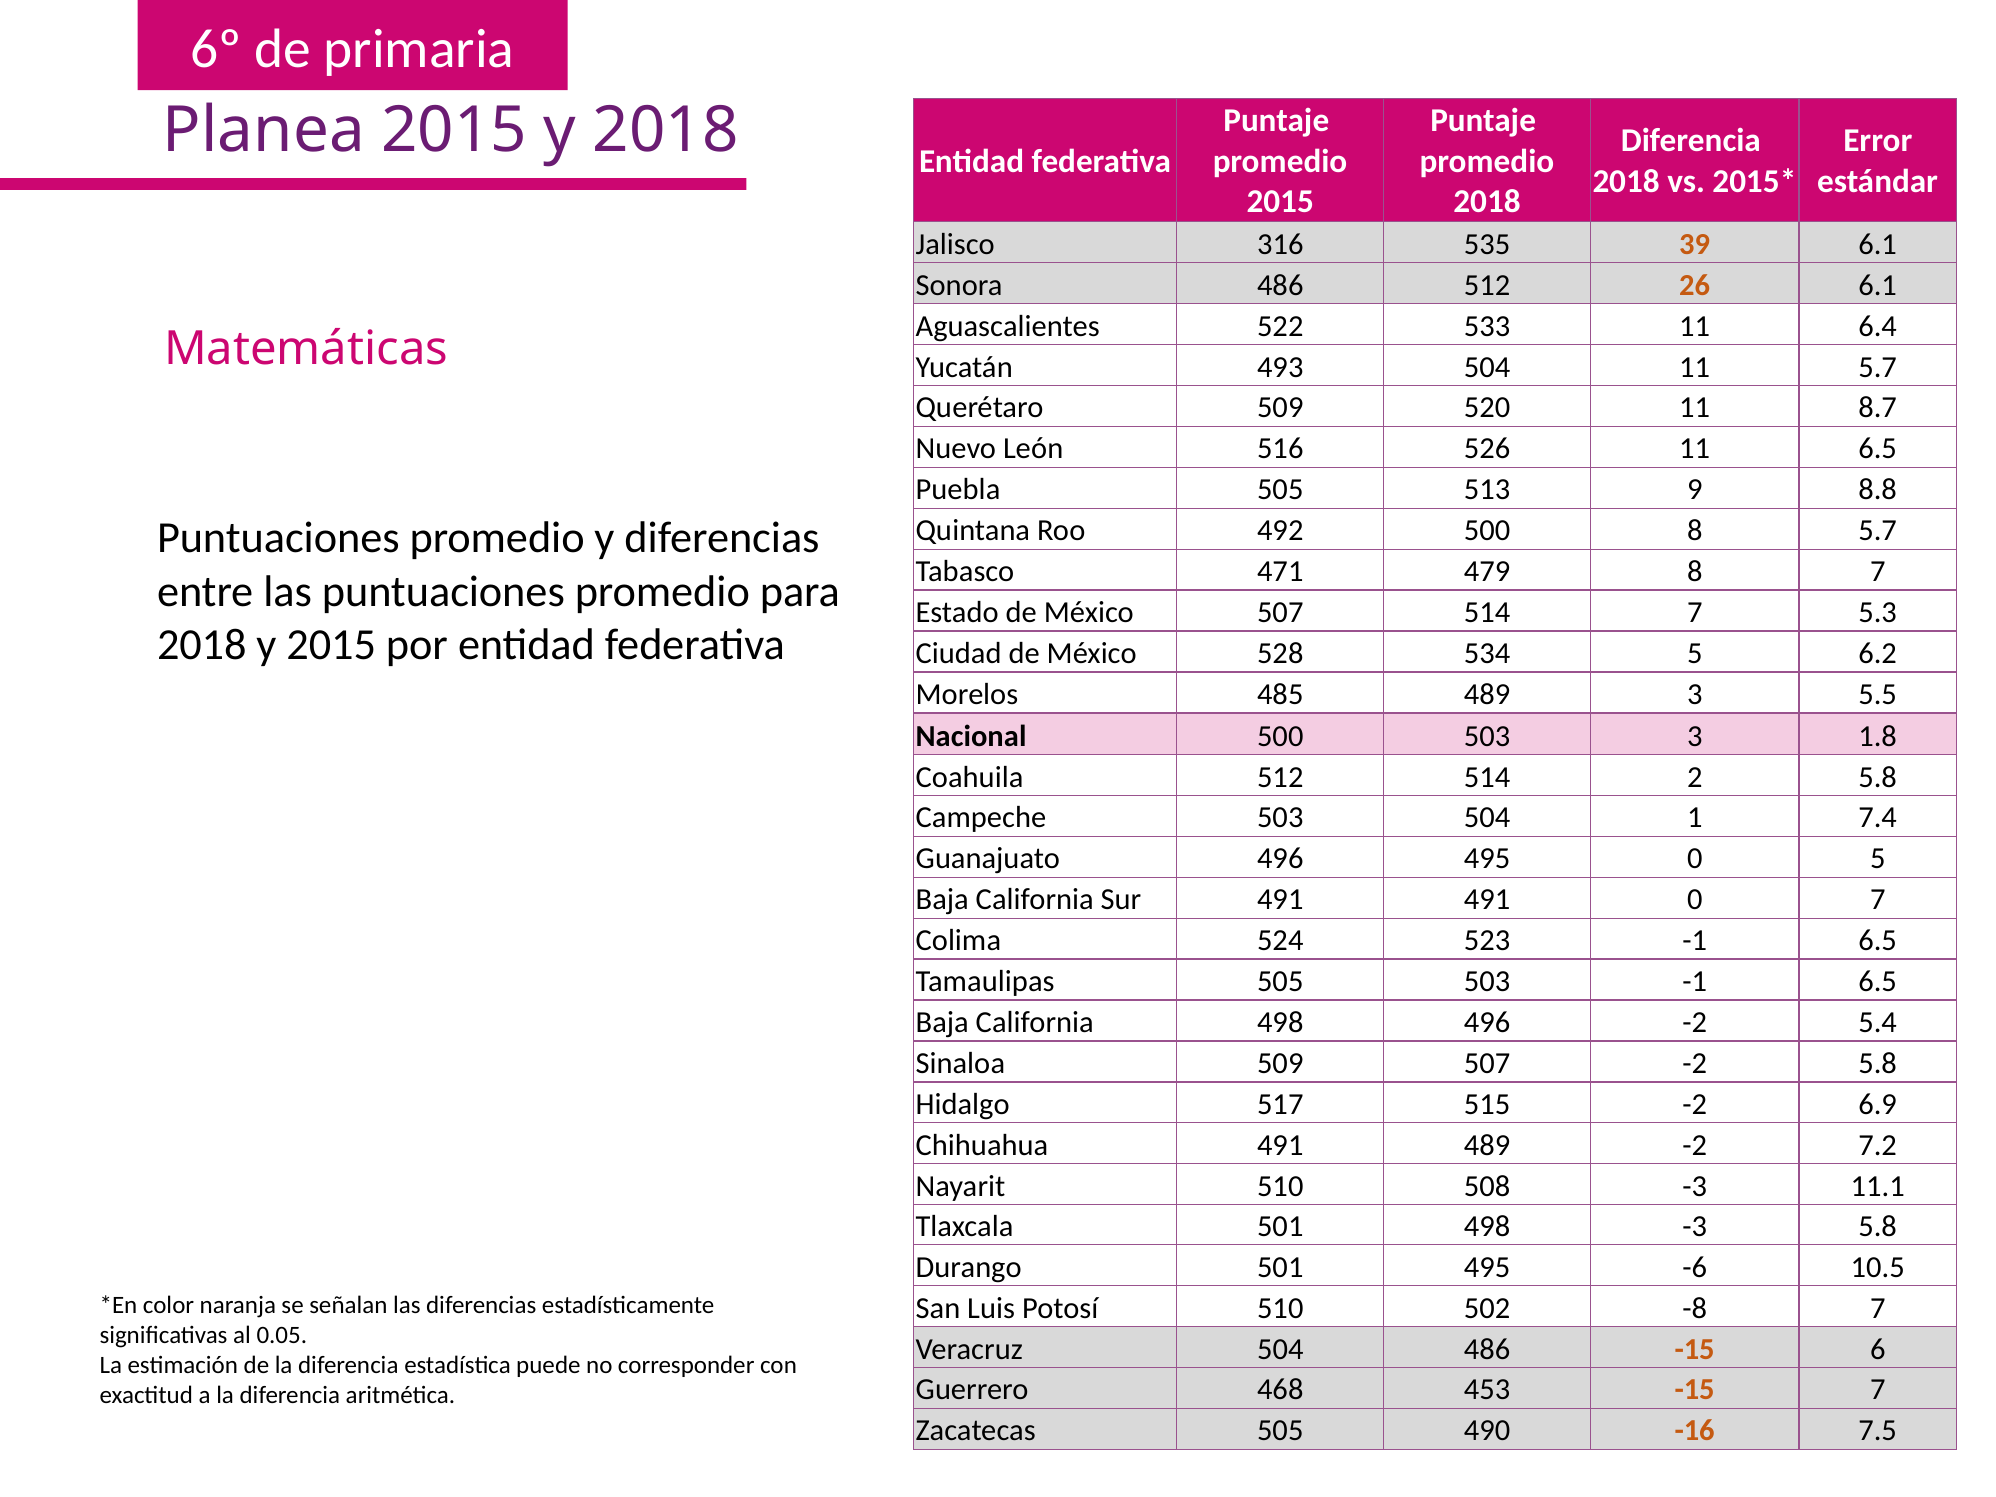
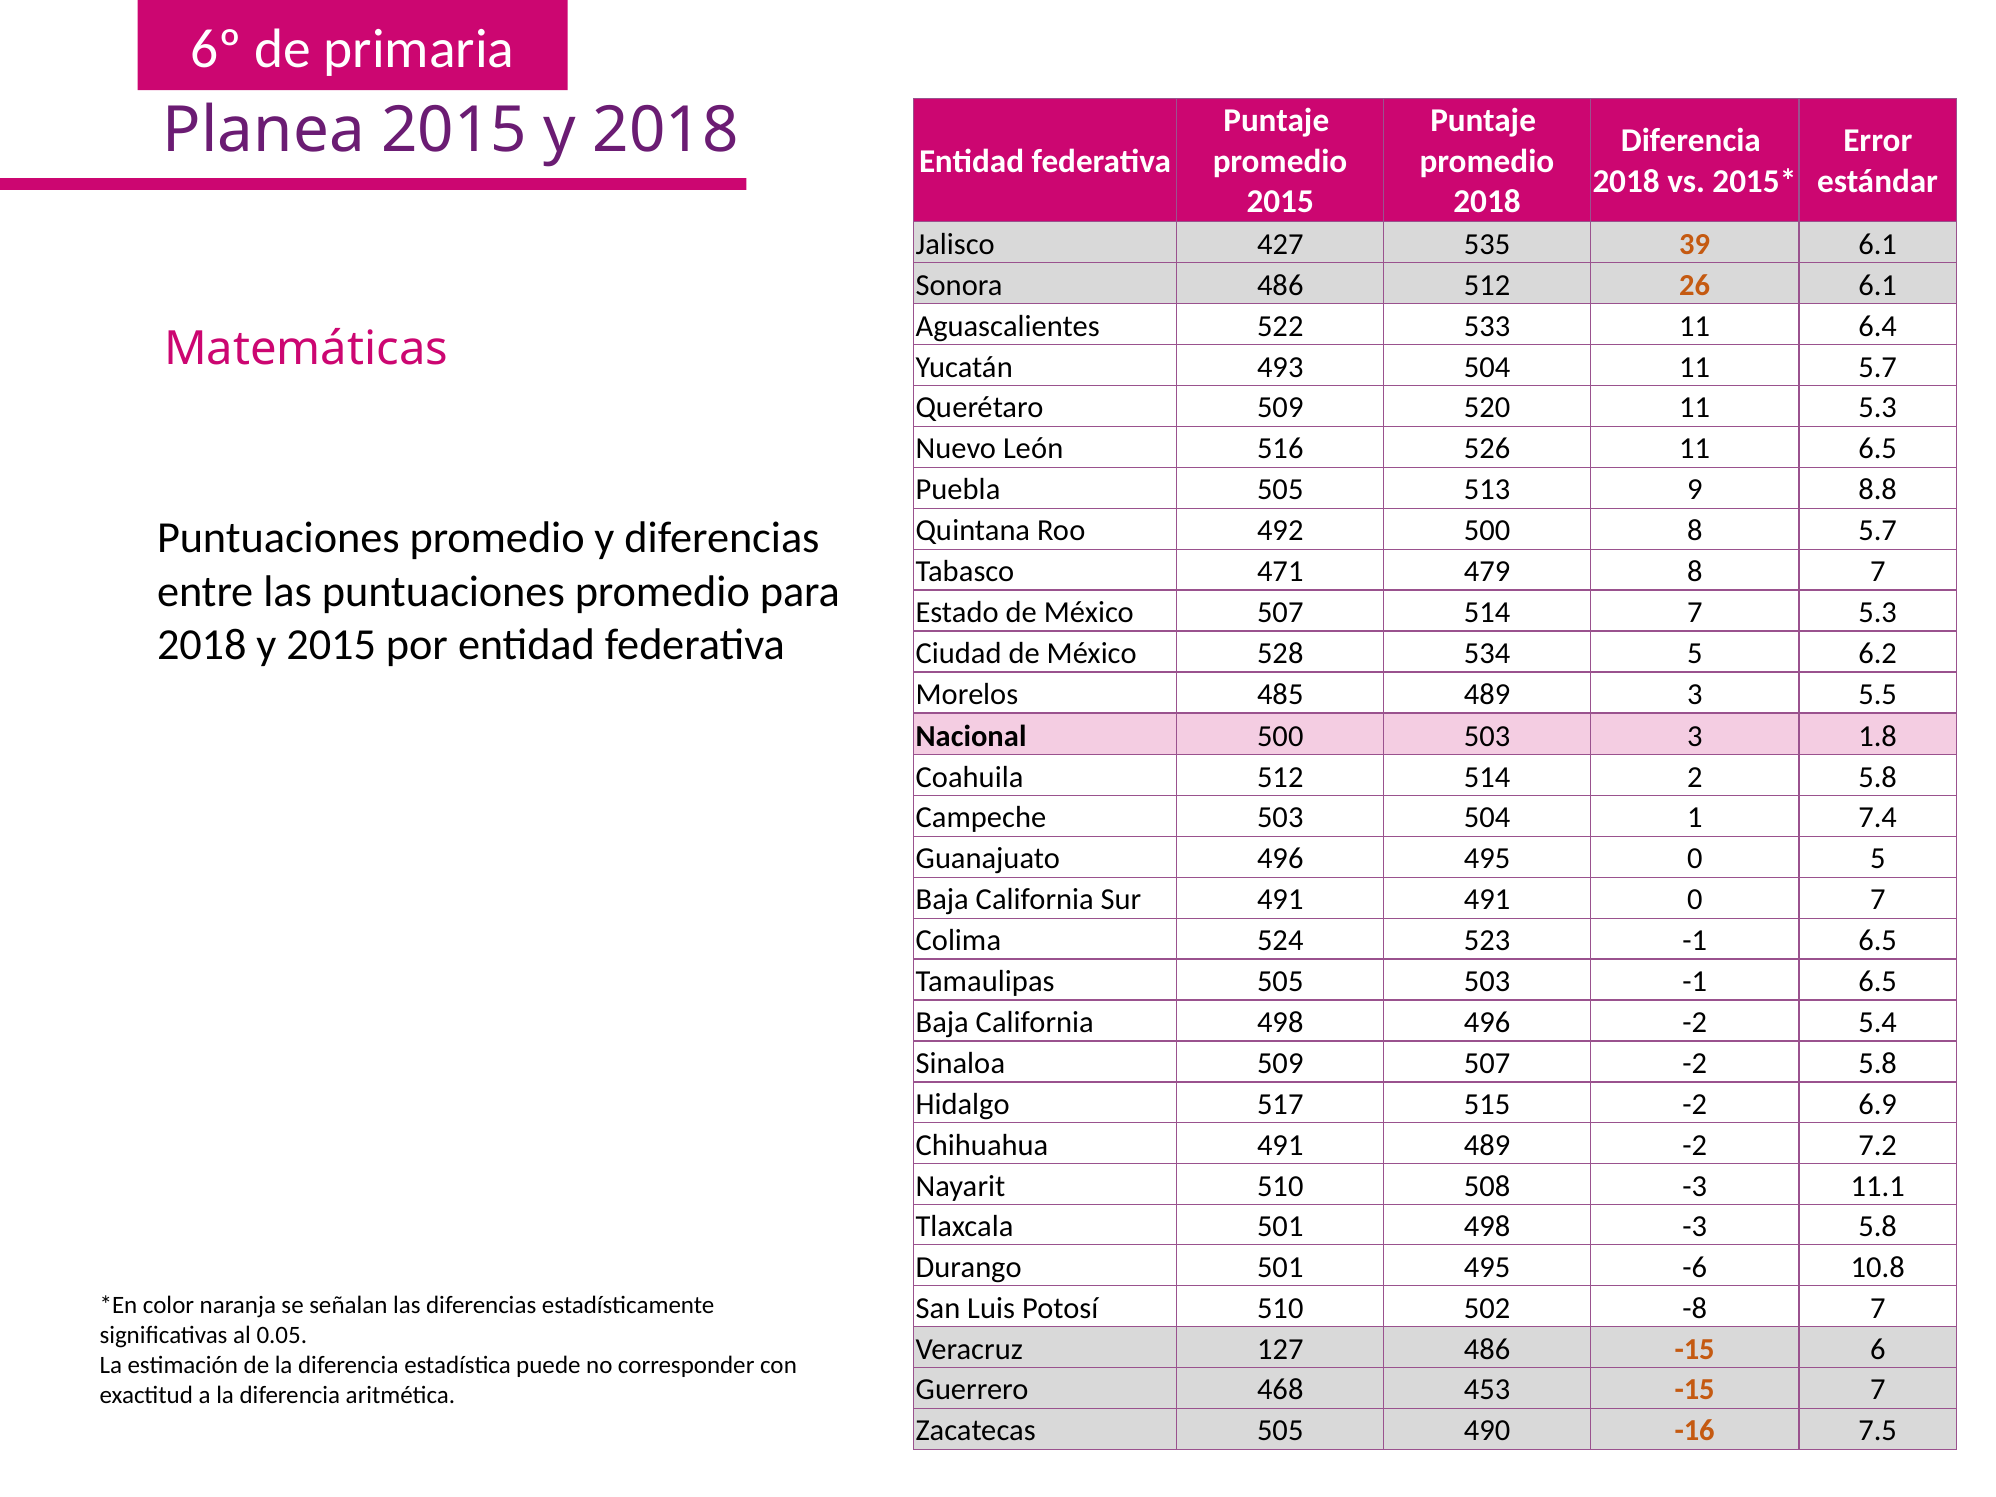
316: 316 -> 427 (1280, 244)
11 8.7: 8.7 -> 5.3 (1878, 408)
10.5: 10.5 -> 10.8 (1878, 1267)
Veracruz 504: 504 -> 127 (1280, 1349)
